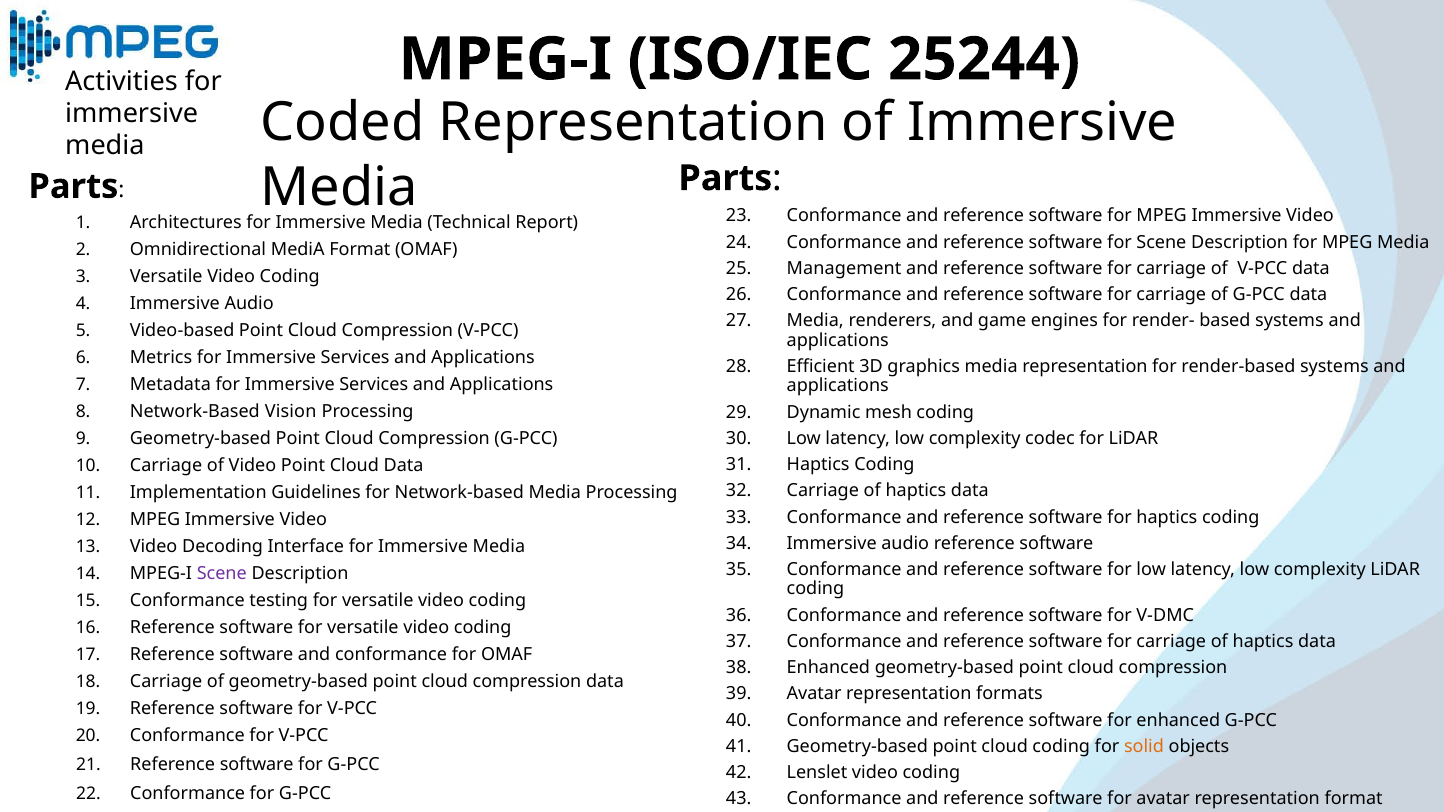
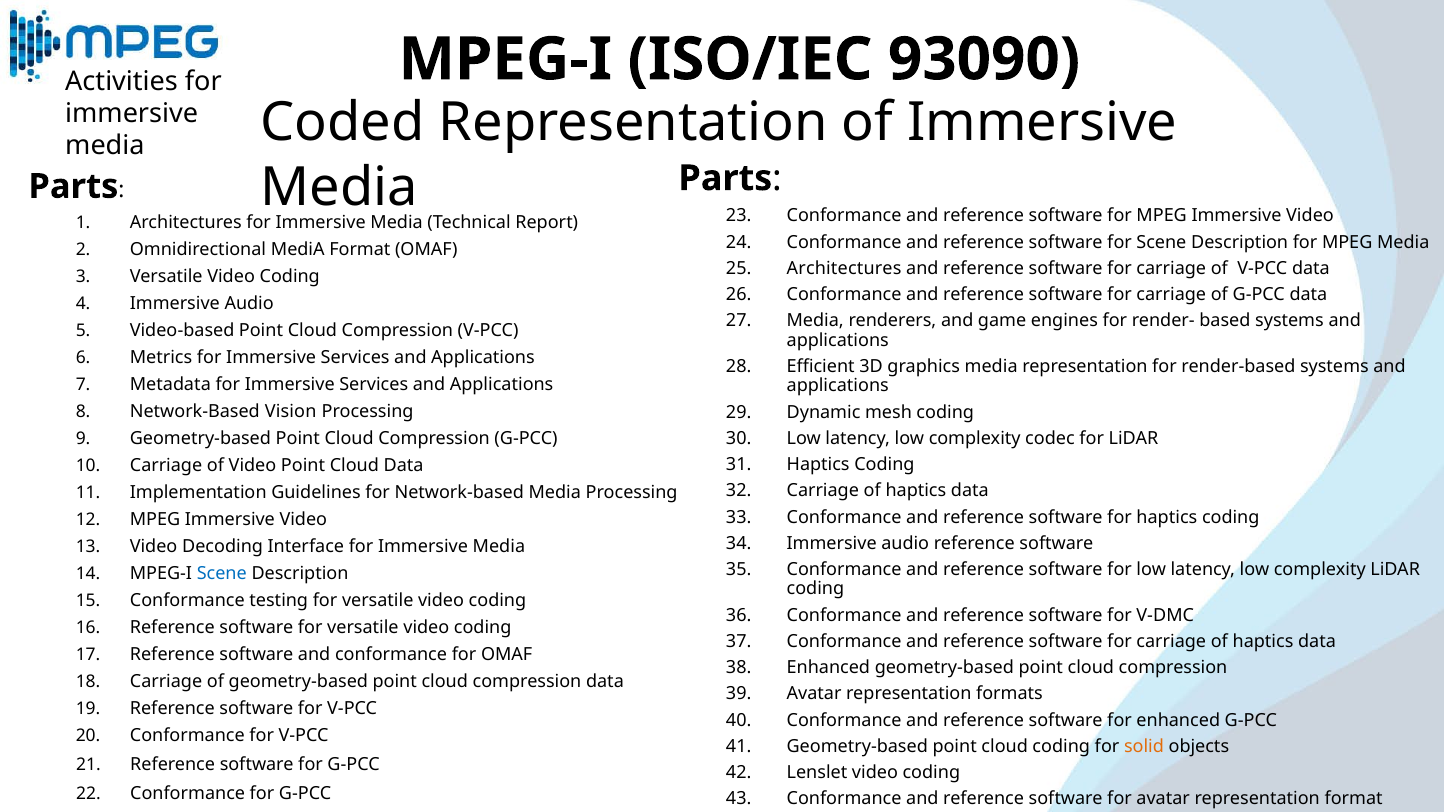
25244: 25244 -> 93090 (984, 59)
Management: Management -> Architectures (844, 269)
Scene colour: purple -> blue (222, 573)
